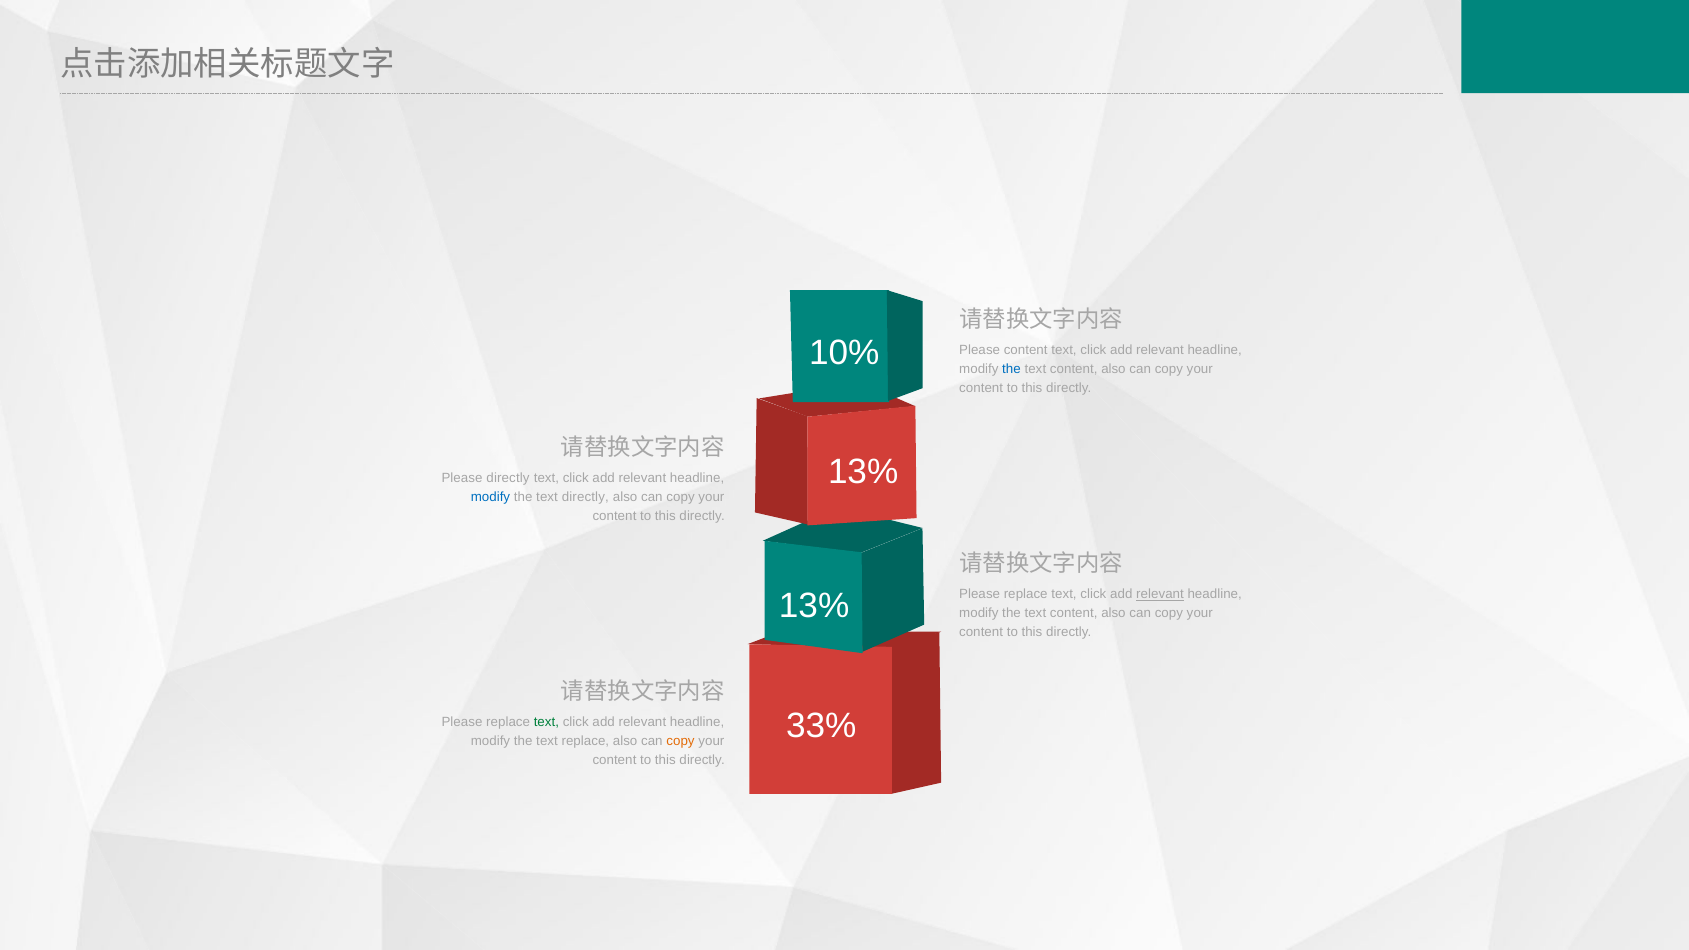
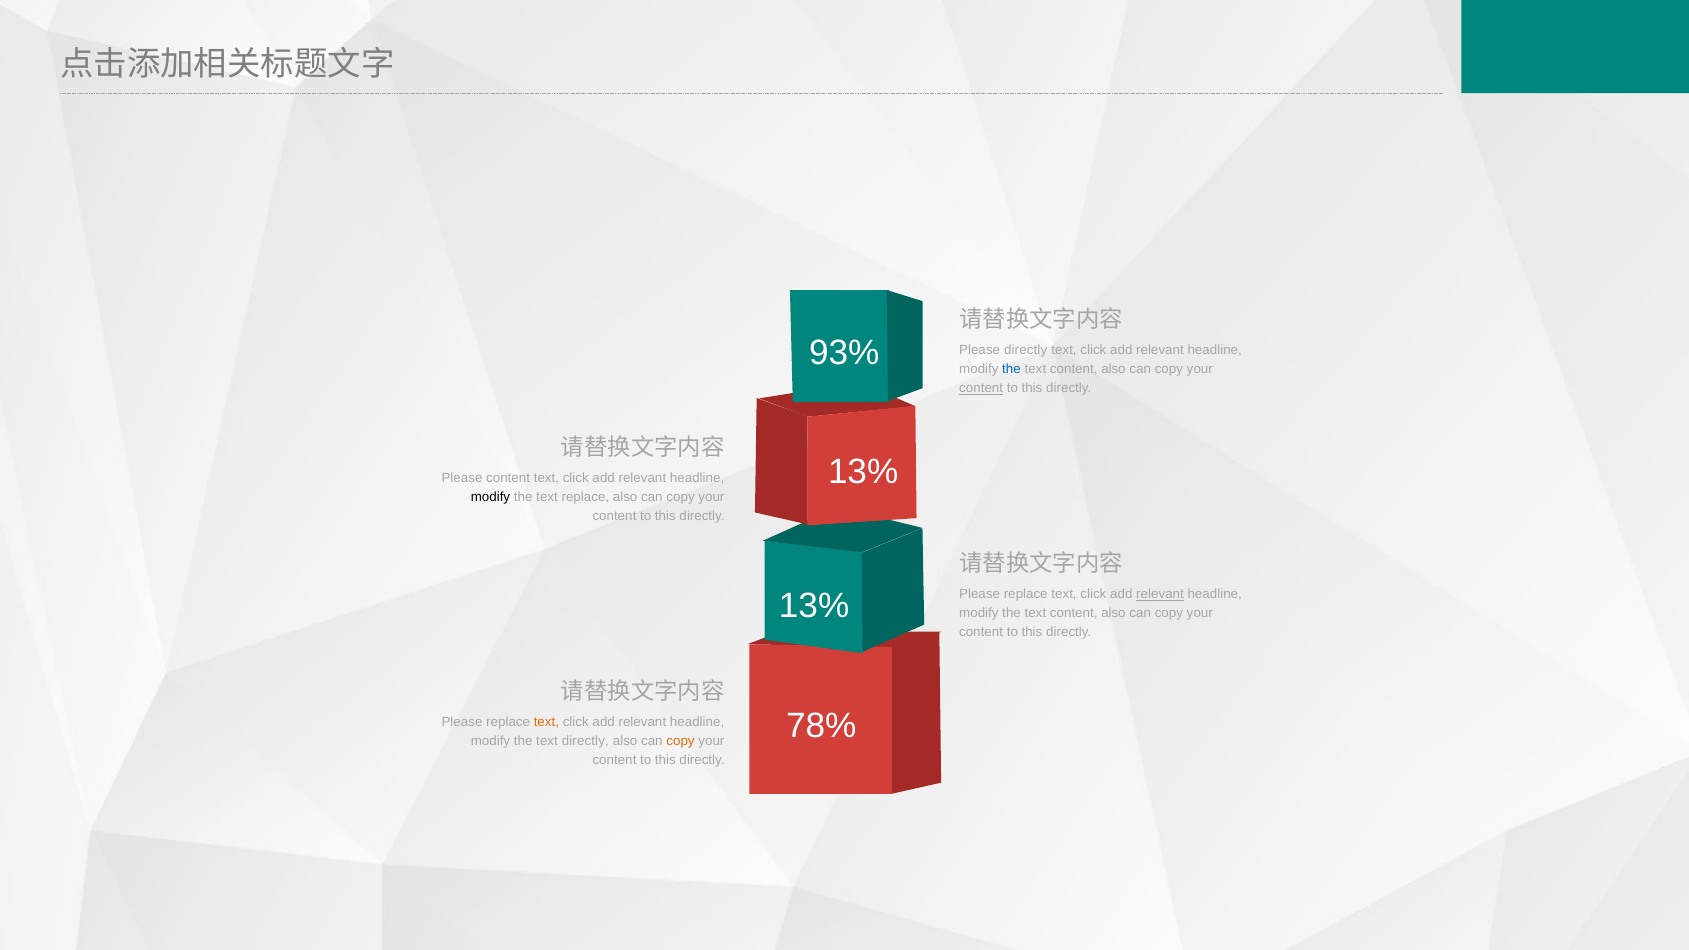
10%: 10% -> 93% (844, 353)
Please content: content -> directly (1026, 350)
content underline: none -> present (981, 388)
Please directly: directly -> content (508, 478)
modify colour: blue -> black (490, 497)
text directly: directly -> replace (585, 497)
33%: 33% -> 78% (821, 726)
text colour: green -> orange (546, 722)
text replace: replace -> directly (585, 741)
